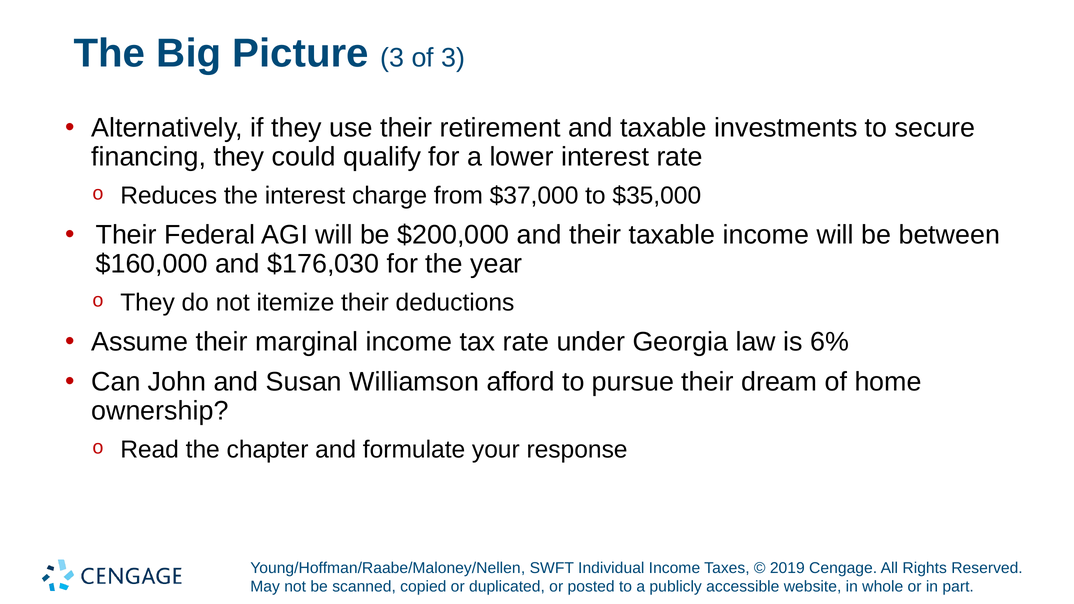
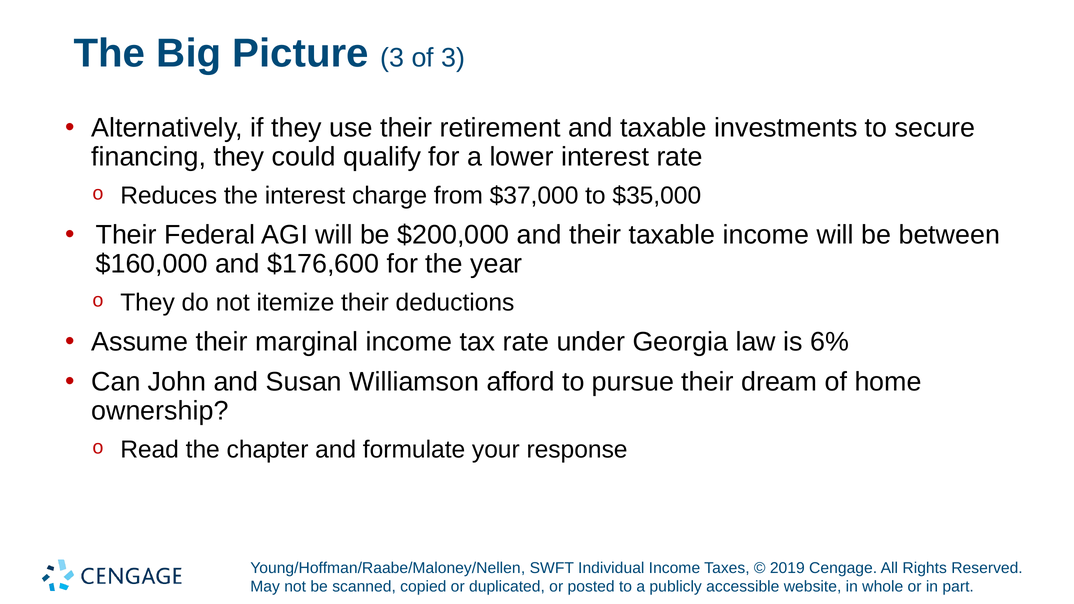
$176,030: $176,030 -> $176,600 (323, 264)
